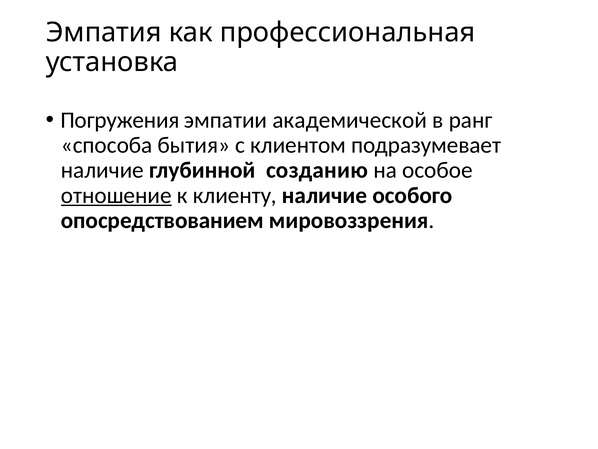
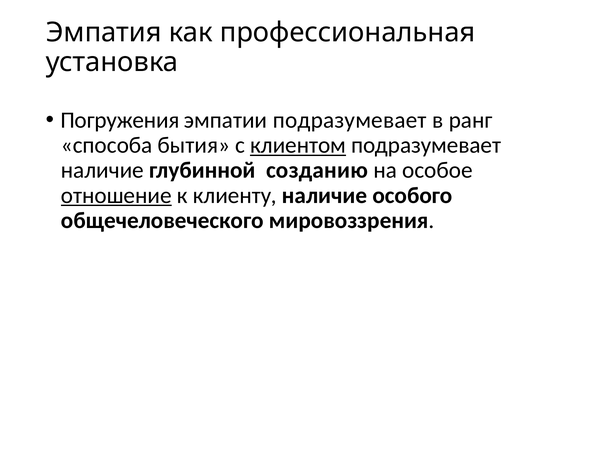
эмпатии академической: академической -> подразумевает (350, 120)
клиентом underline: none -> present (298, 145)
опосредствованием: опосредствованием -> общечеловеческого (162, 220)
